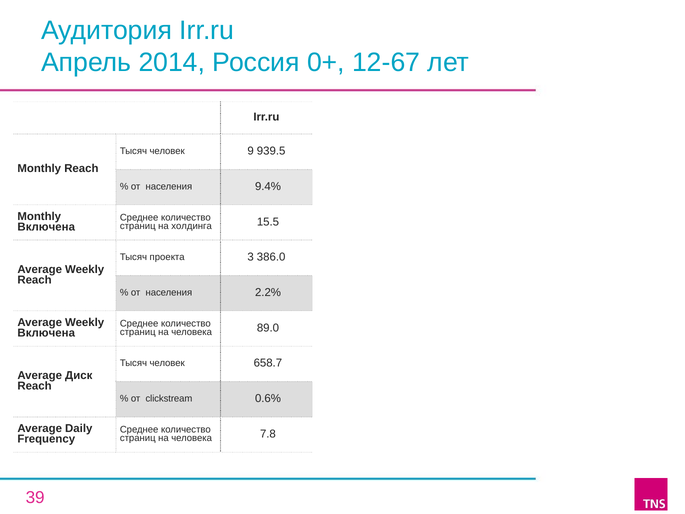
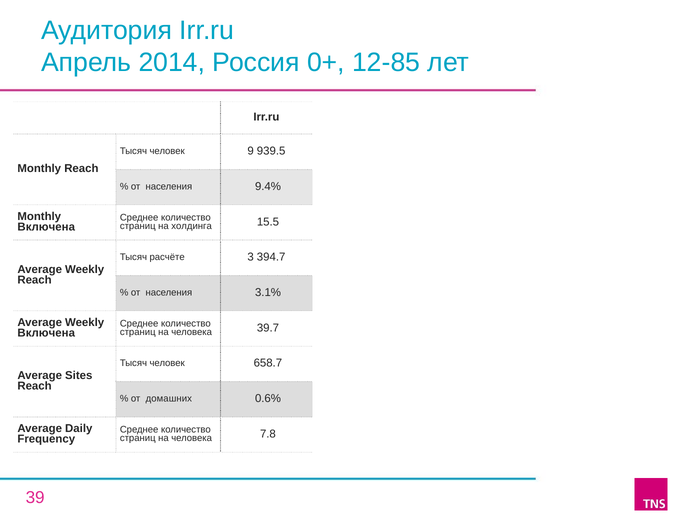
12-67: 12-67 -> 12-85 (386, 62)
проекта: проекта -> расчёте (167, 257)
386.0: 386.0 -> 394.7 (271, 257)
2.2%: 2.2% -> 3.1% (268, 292)
89.0: 89.0 -> 39.7 (268, 328)
Диск: Диск -> Sites (79, 376)
clickstream: clickstream -> домашних (169, 398)
